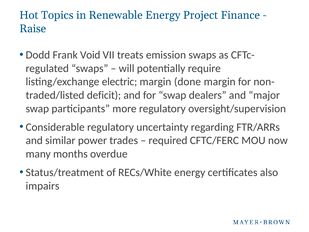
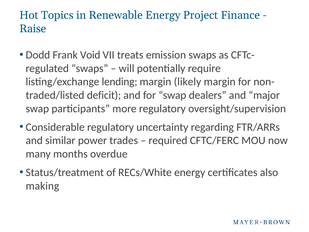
electric: electric -> lending (120, 82)
done: done -> likely (187, 82)
impairs: impairs -> making (42, 186)
